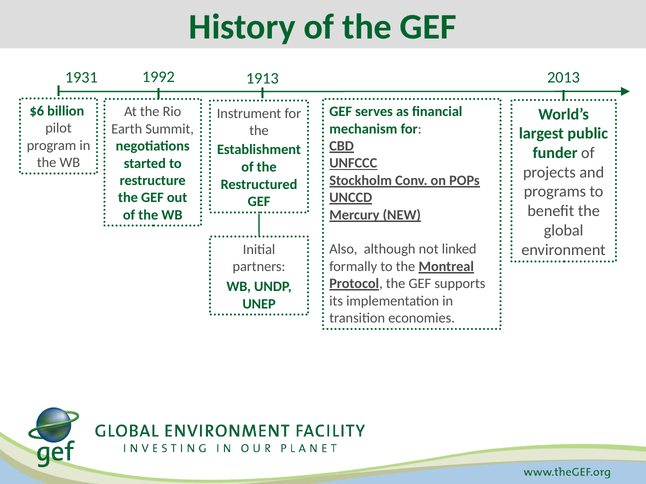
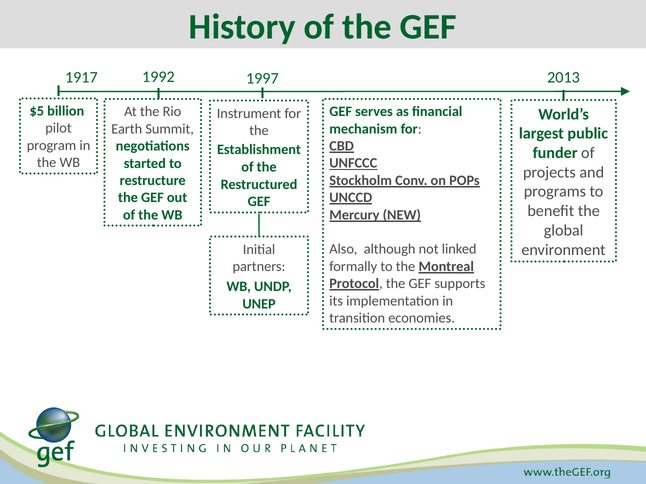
1931: 1931 -> 1917 (81, 78)
1913: 1913 -> 1997 (262, 79)
$6: $6 -> $5 (37, 111)
